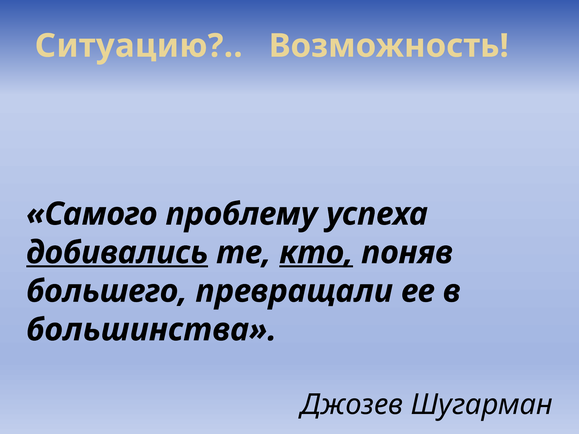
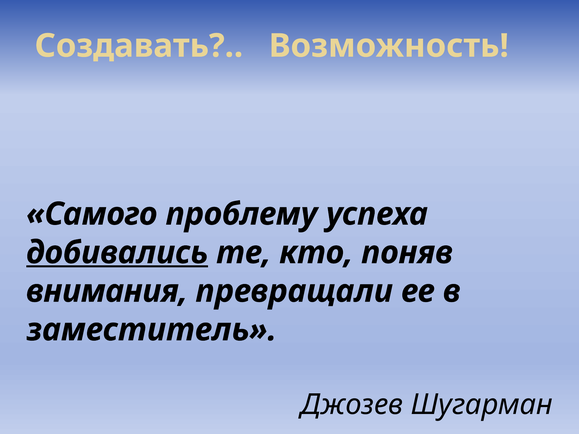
Ситуацию: Ситуацию -> Создавать (139, 46)
кто underline: present -> none (316, 253)
большего: большего -> внимания (107, 291)
большинства: большинства -> заместитель (151, 330)
